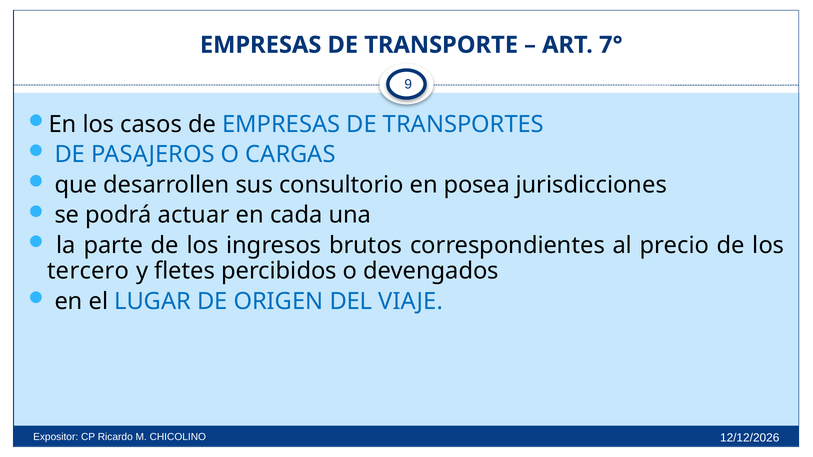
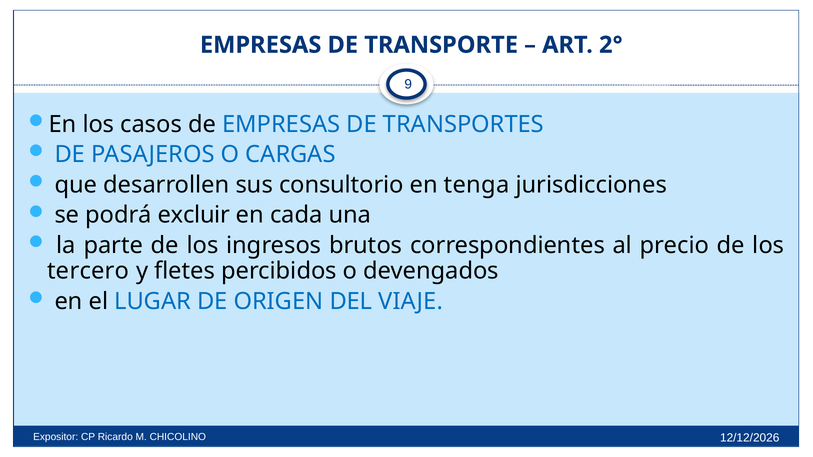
7°: 7° -> 2° (611, 45)
posea: posea -> tenga (477, 185)
actuar: actuar -> excluir (194, 215)
